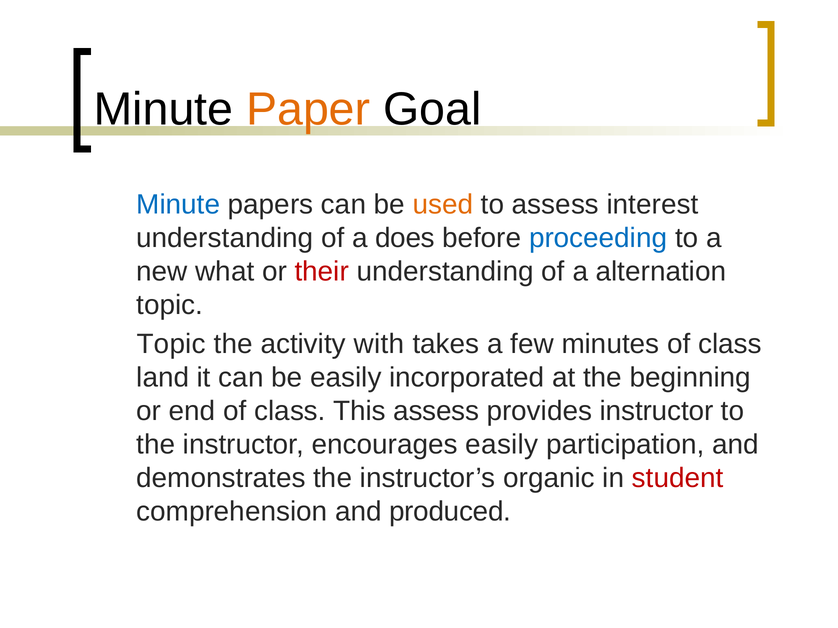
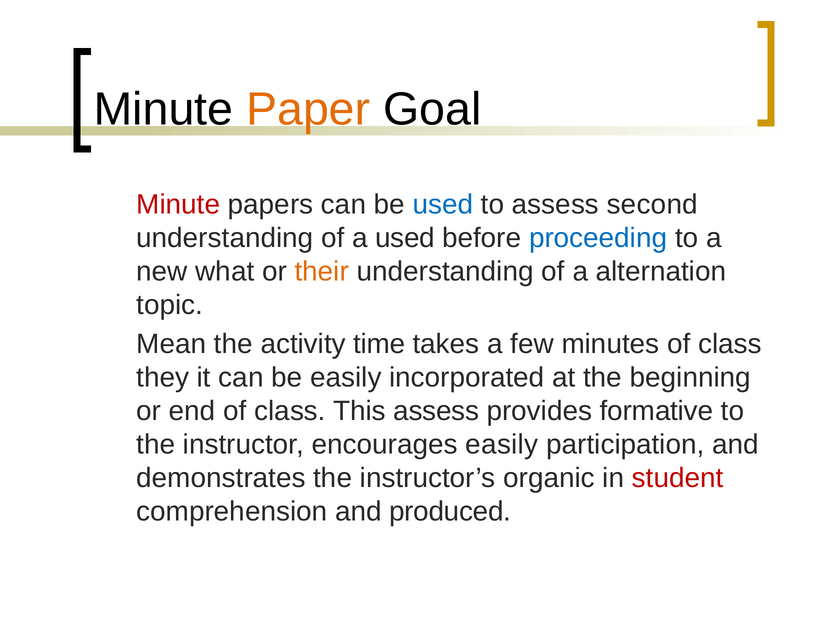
Minute colour: blue -> red (178, 204)
used colour: orange -> blue (443, 204)
interest: interest -> second (652, 204)
a does: does -> used (405, 238)
their colour: red -> orange (322, 272)
Topic: Topic -> Mean (171, 344)
with: with -> time (379, 344)
land: land -> they (163, 378)
provides instructor: instructor -> formative (657, 411)
